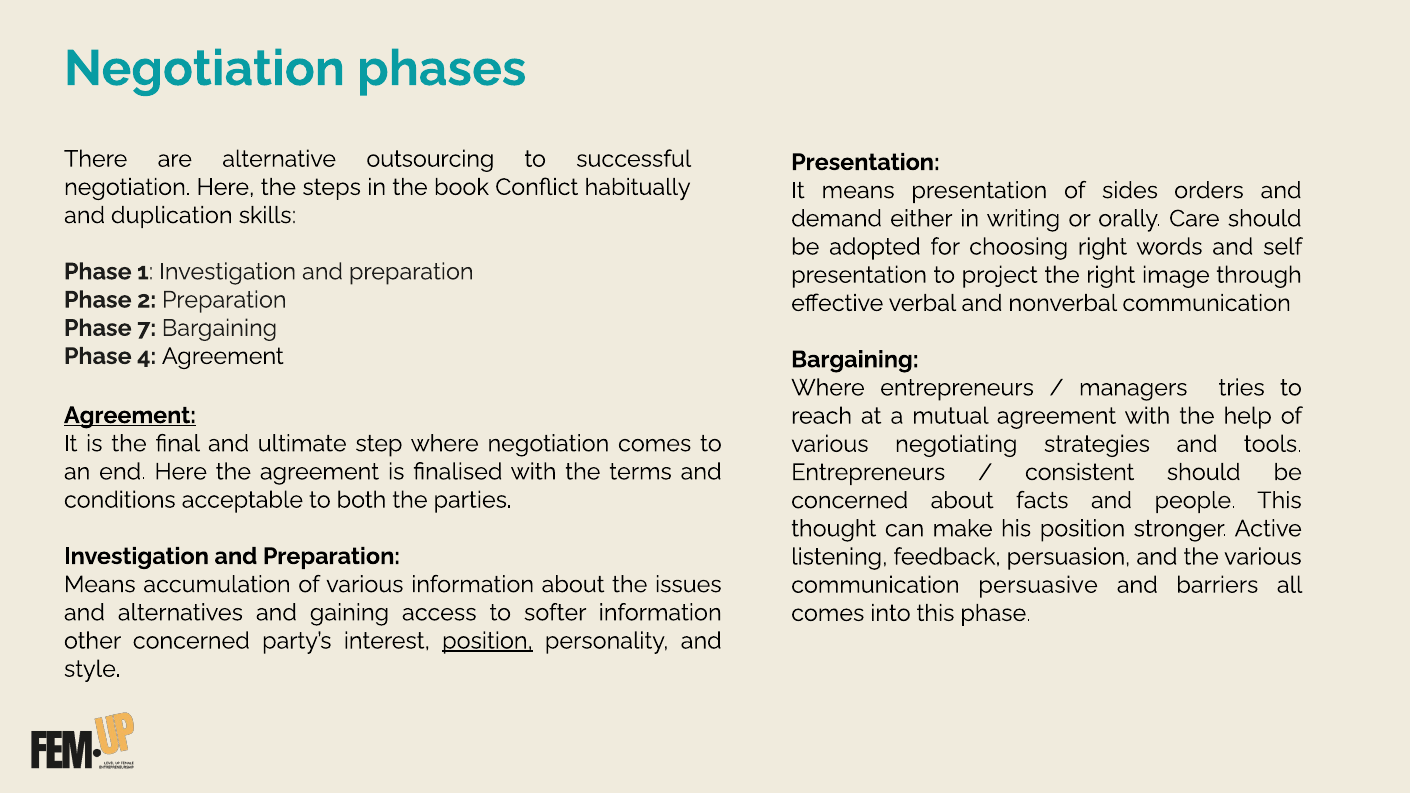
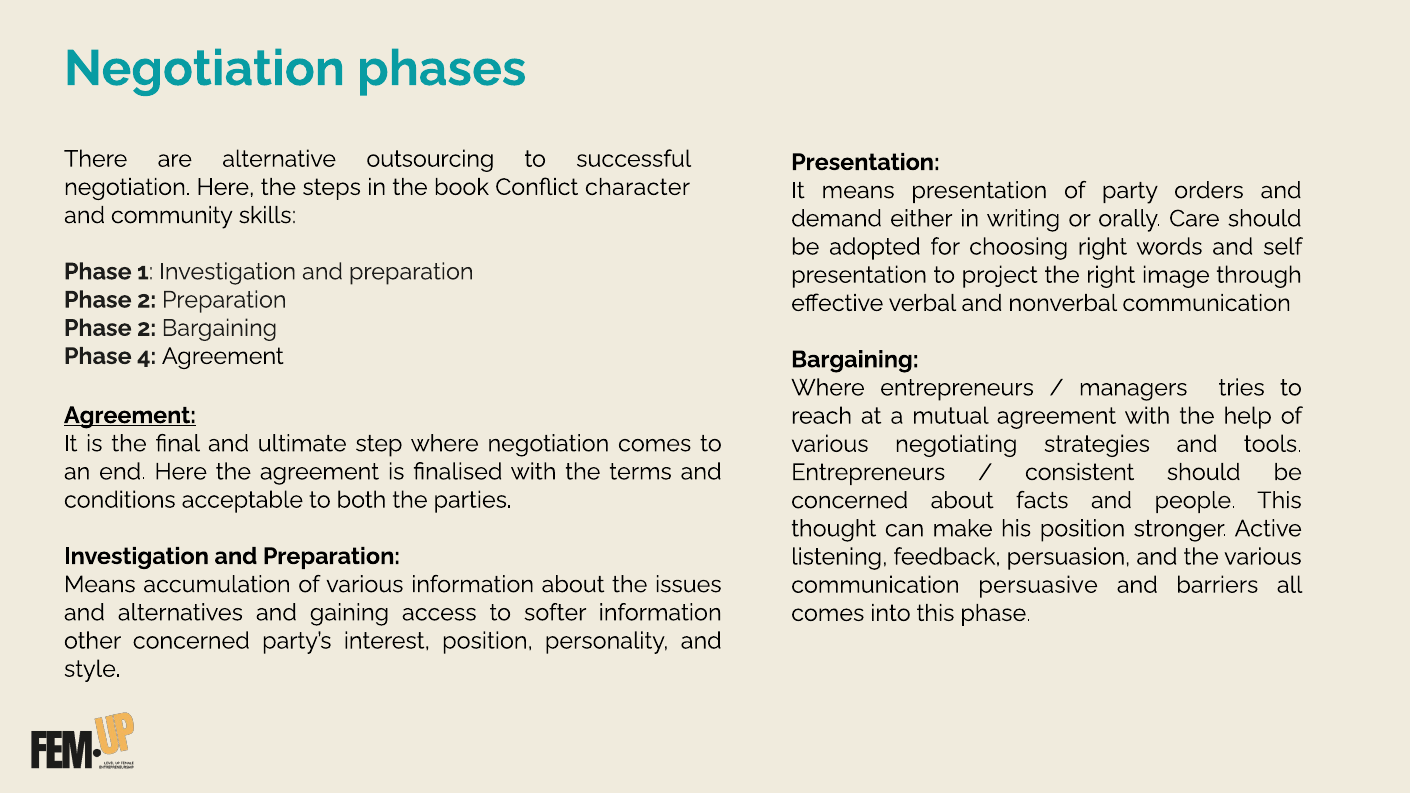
habitually: habitually -> character (637, 187)
sides: sides -> party (1130, 190)
duplication: duplication -> community (172, 215)
7: 7 -> 2 (147, 328)
position underline: present -> none (487, 641)
